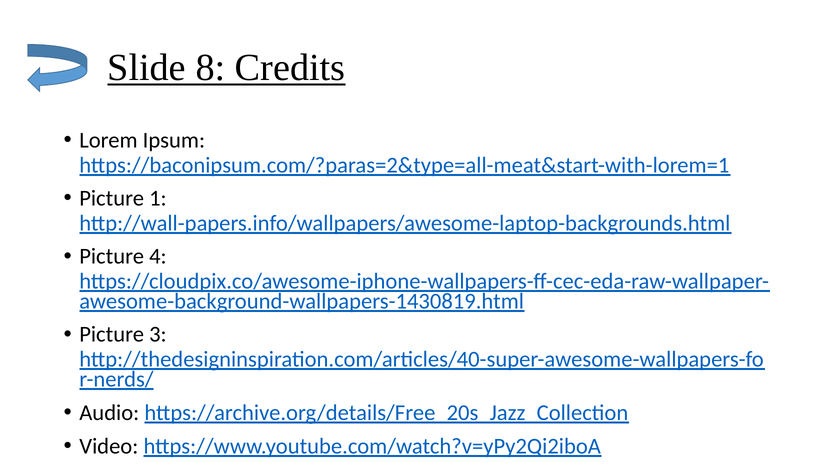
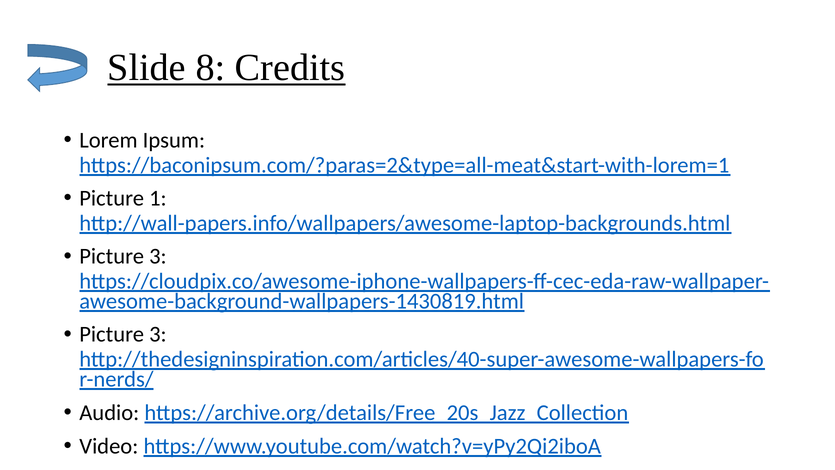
4: 4 -> 3 (158, 256)
